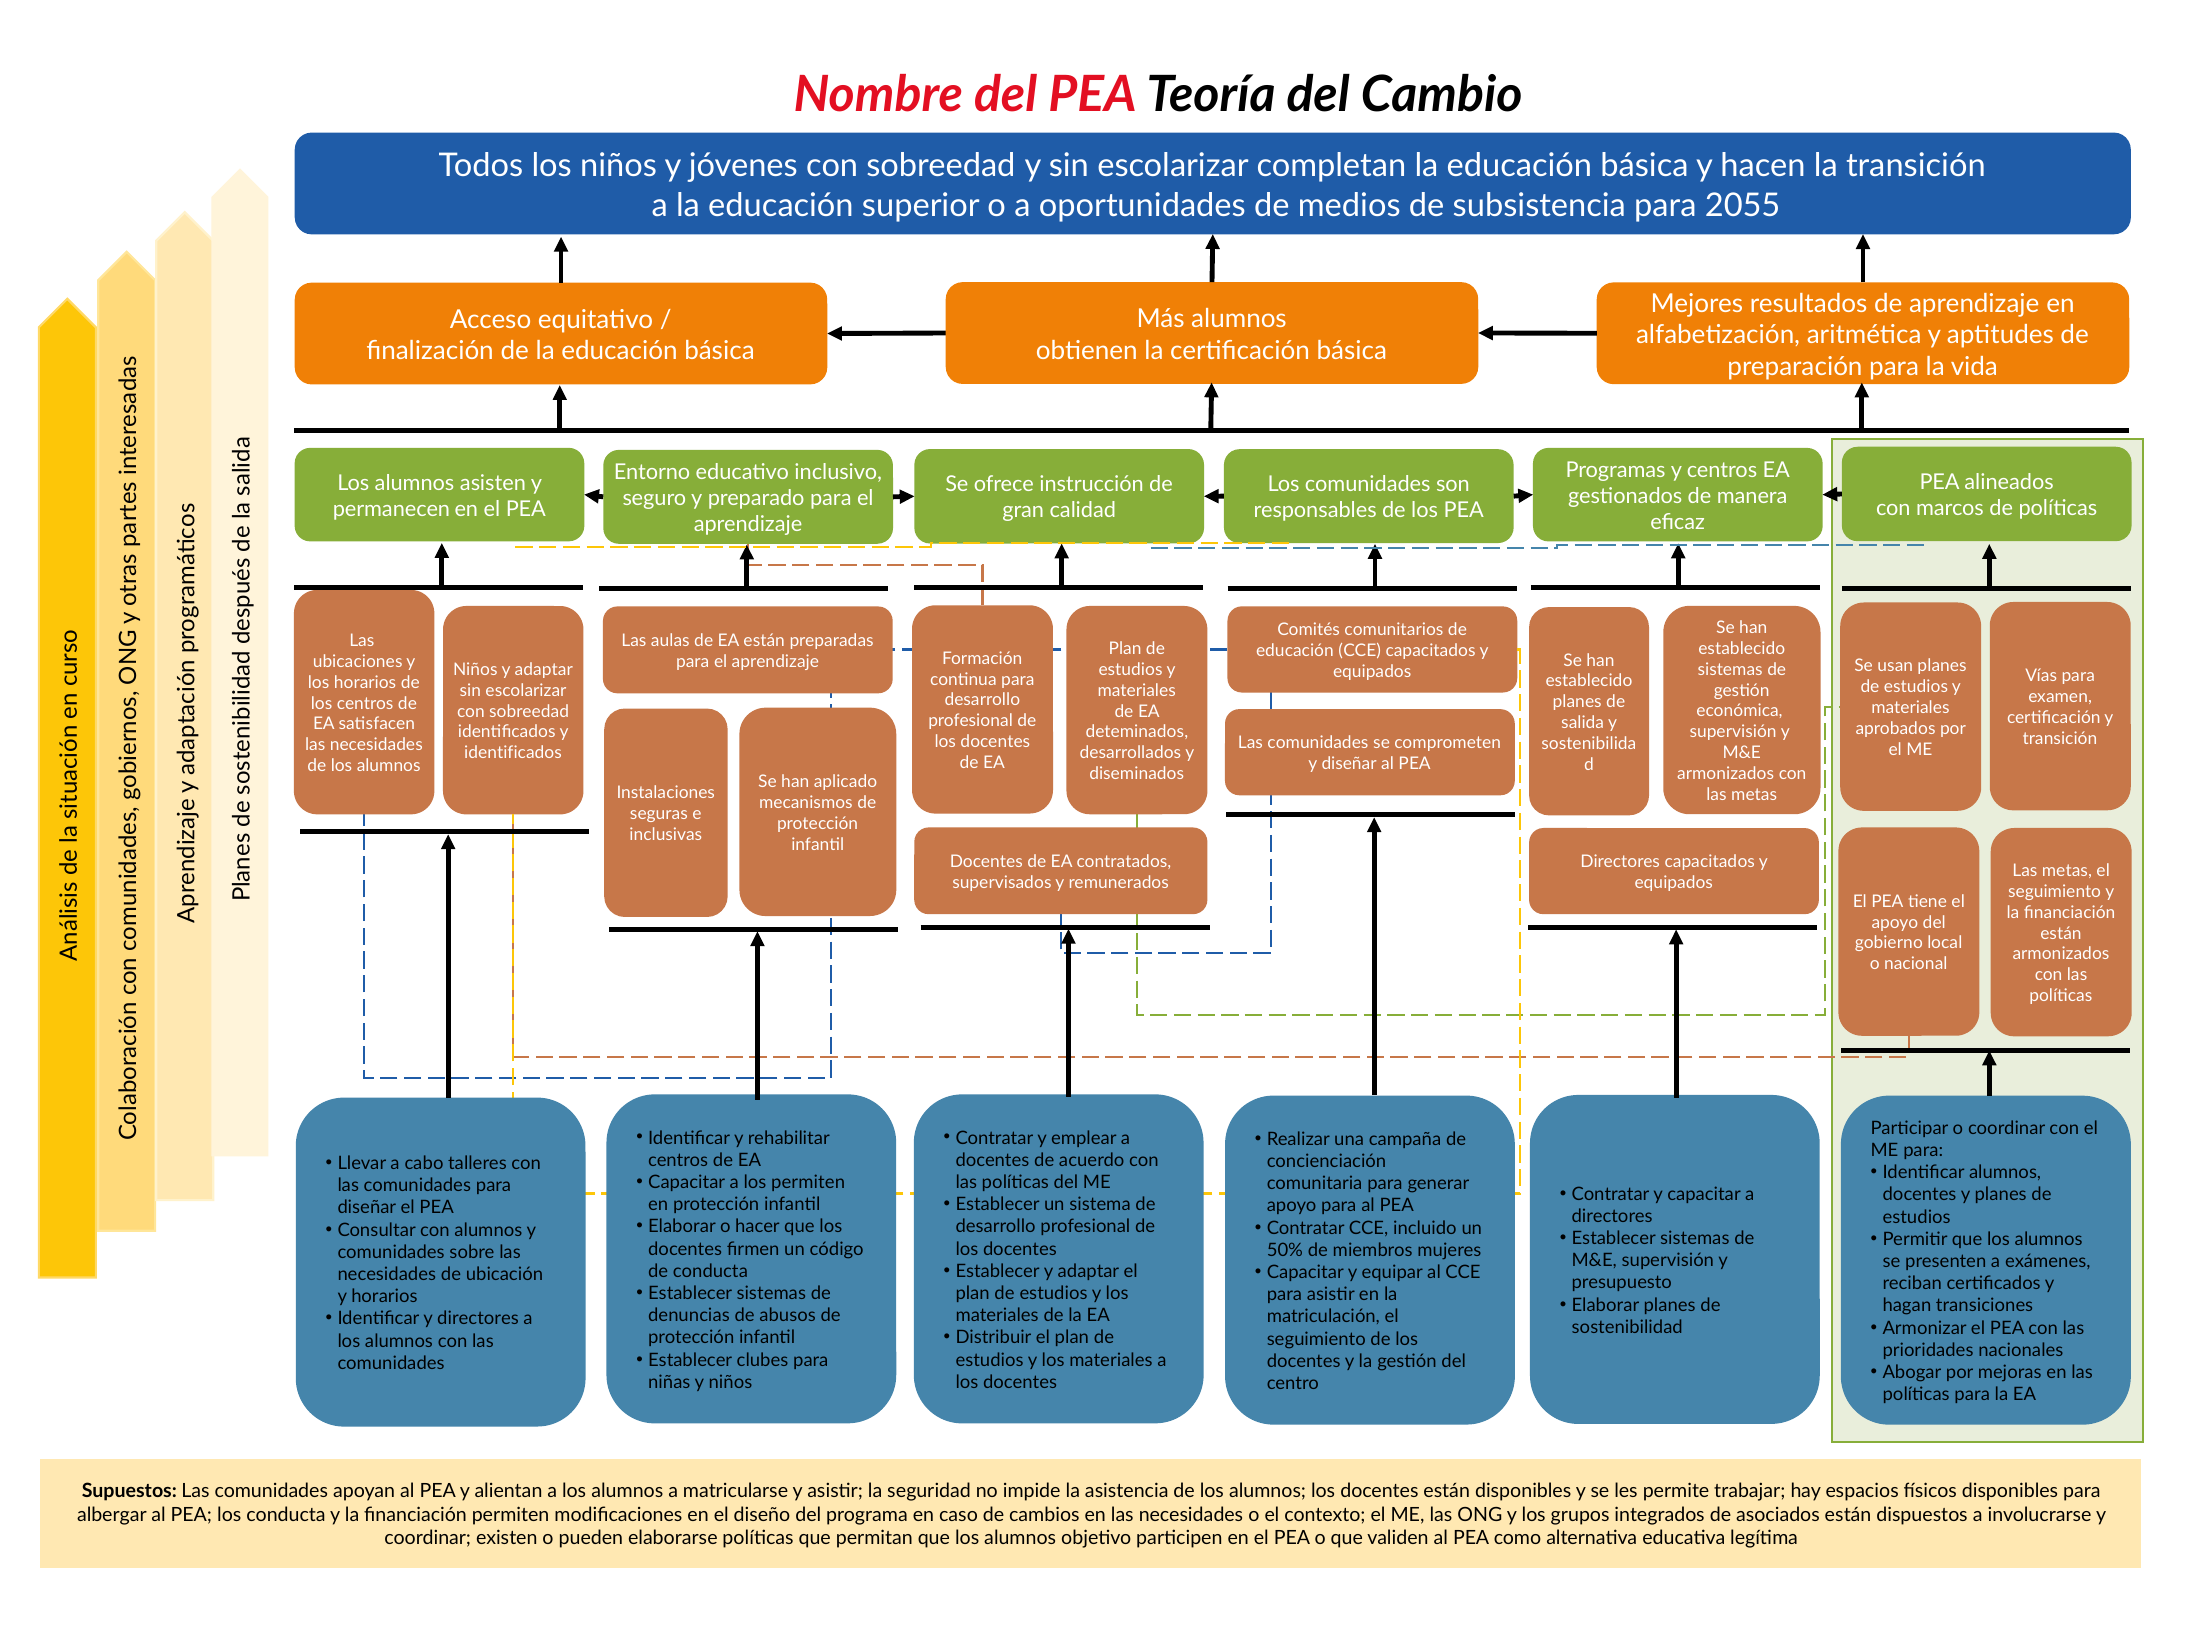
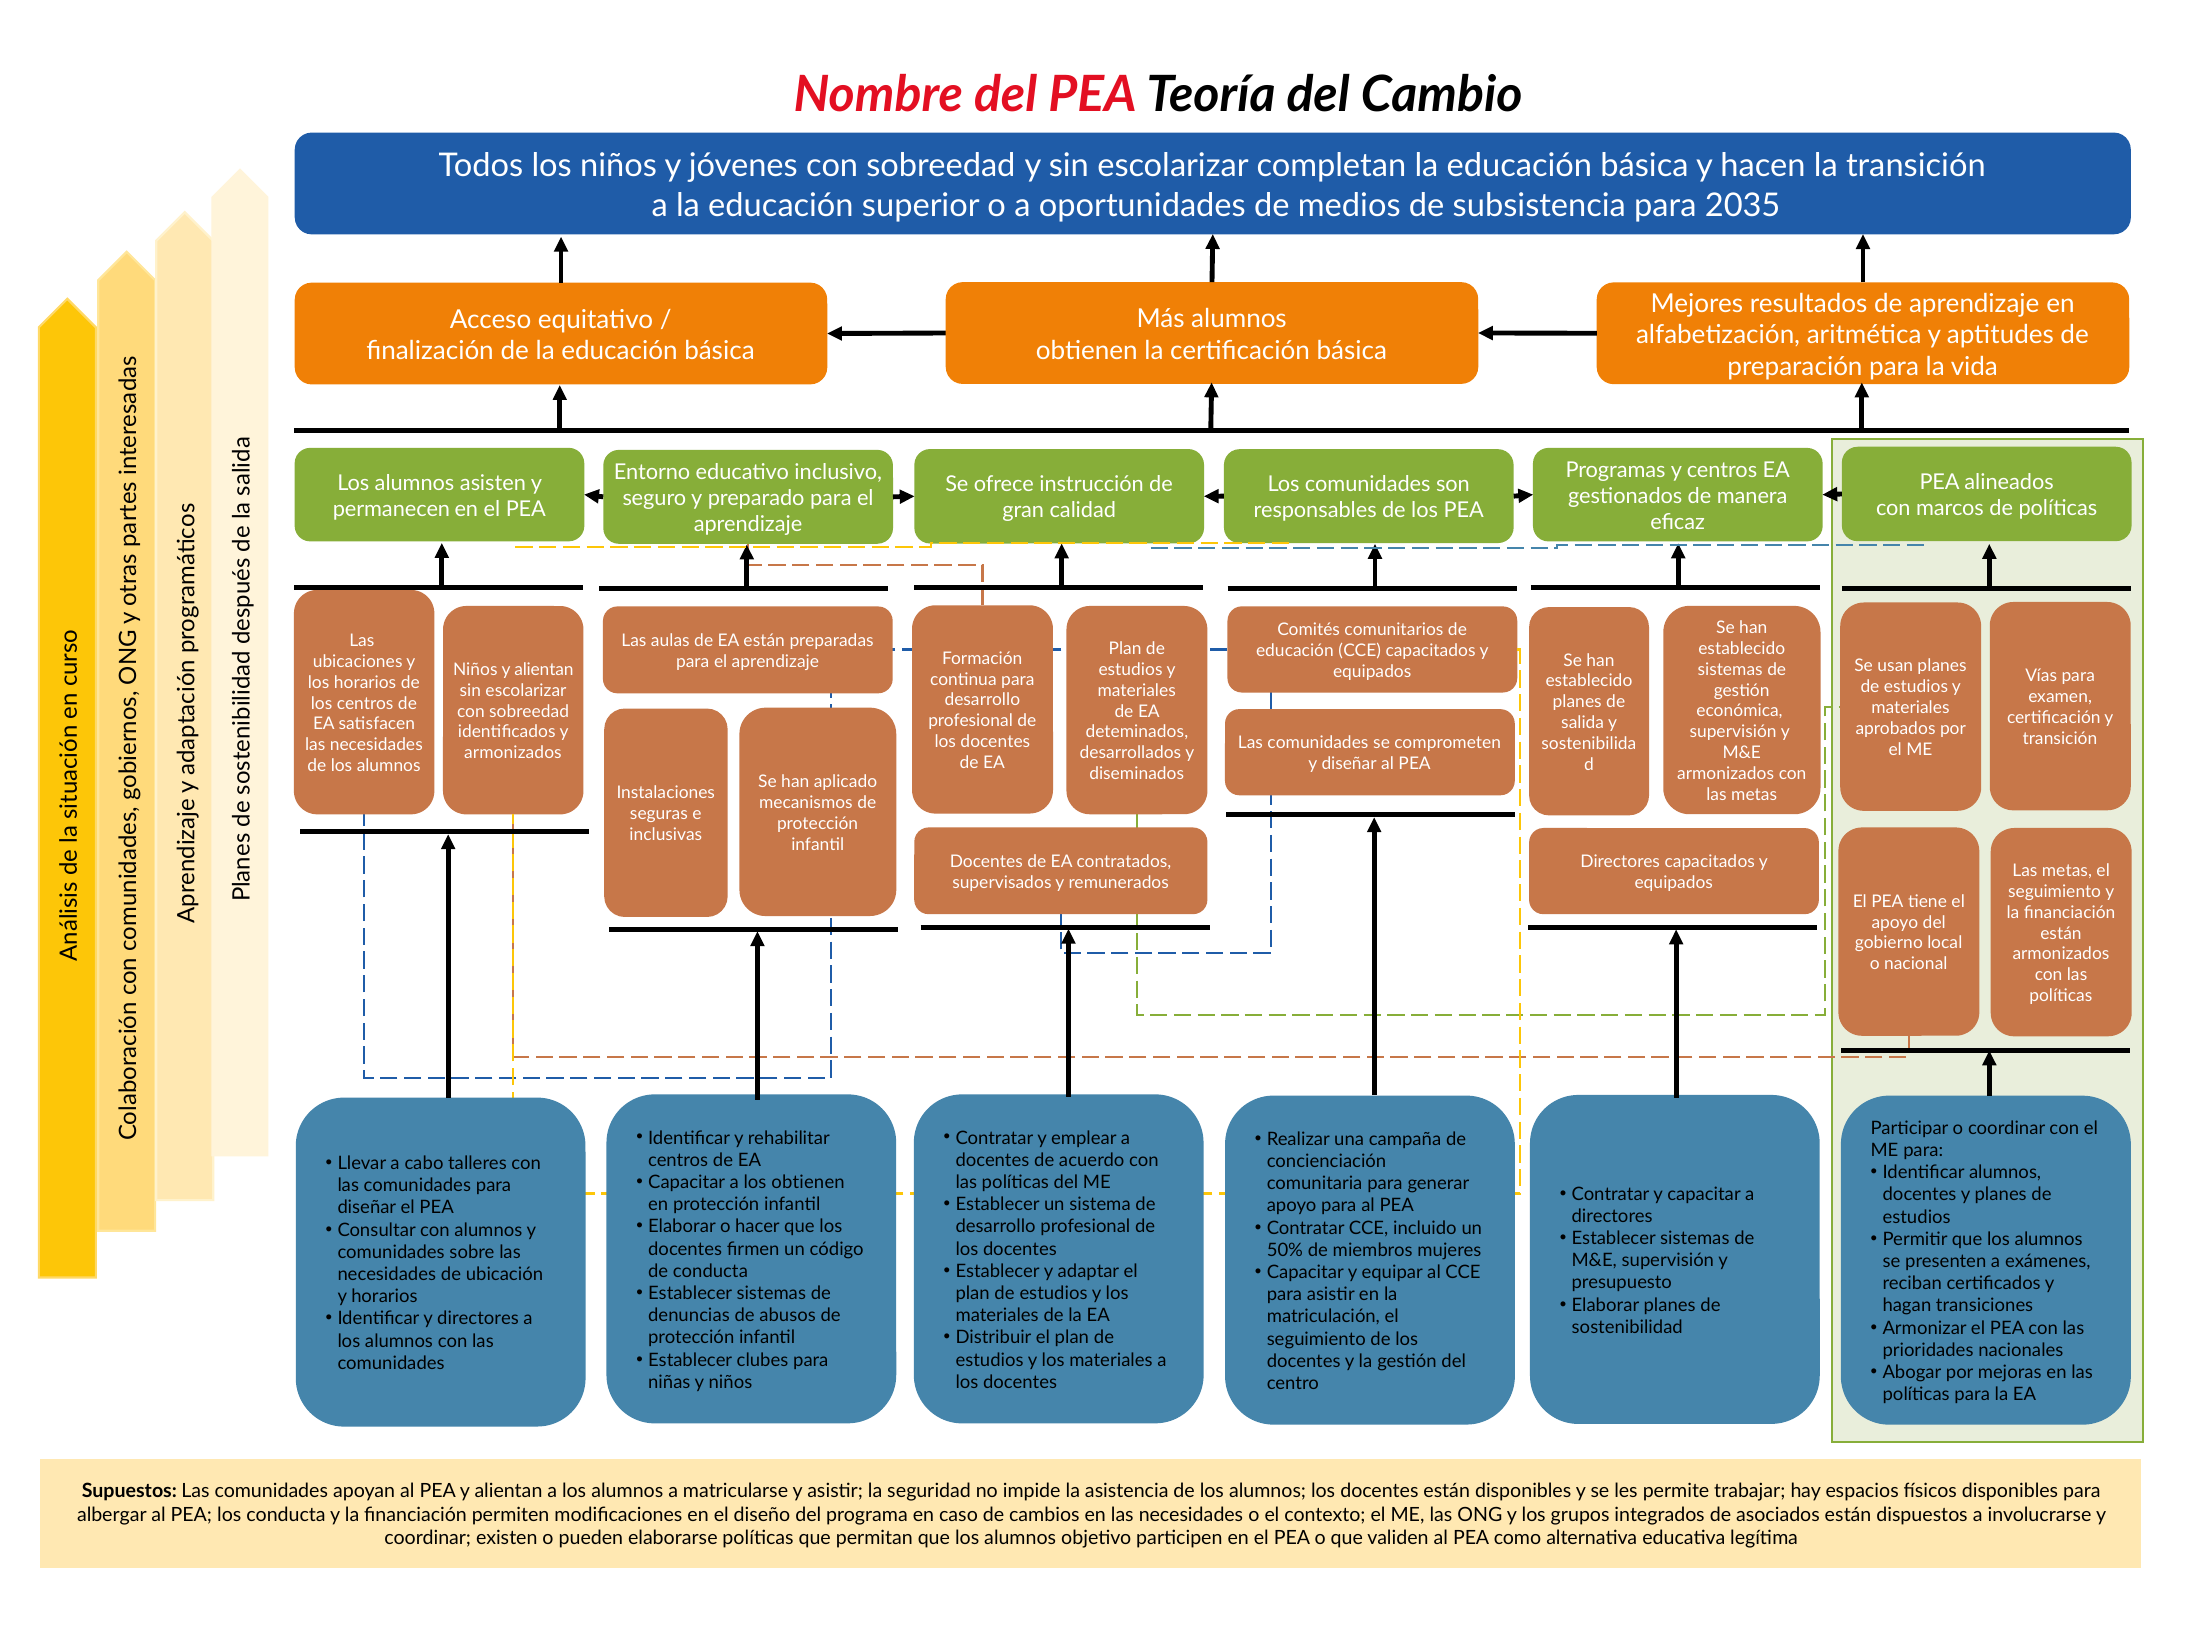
2055: 2055 -> 2035 (1743, 205)
Niños y adaptar: adaptar -> alientan (544, 670)
identificados: identificados -> armonizados (513, 753)
los permiten: permiten -> obtienen (808, 1182)
